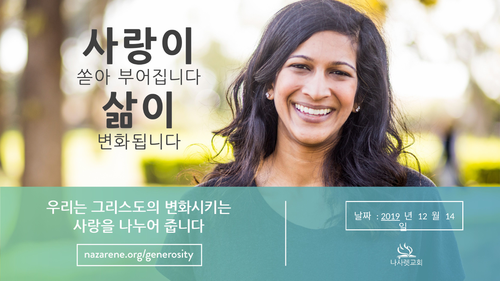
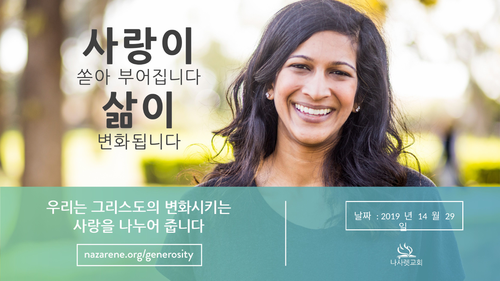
2019 underline: present -> none (390, 216)
12: 12 -> 14 (423, 216)
14: 14 -> 29 (450, 216)
